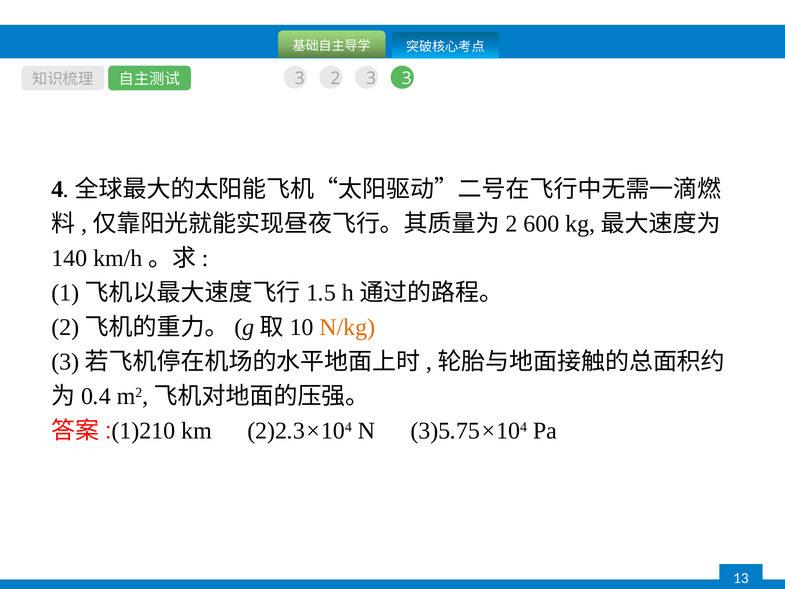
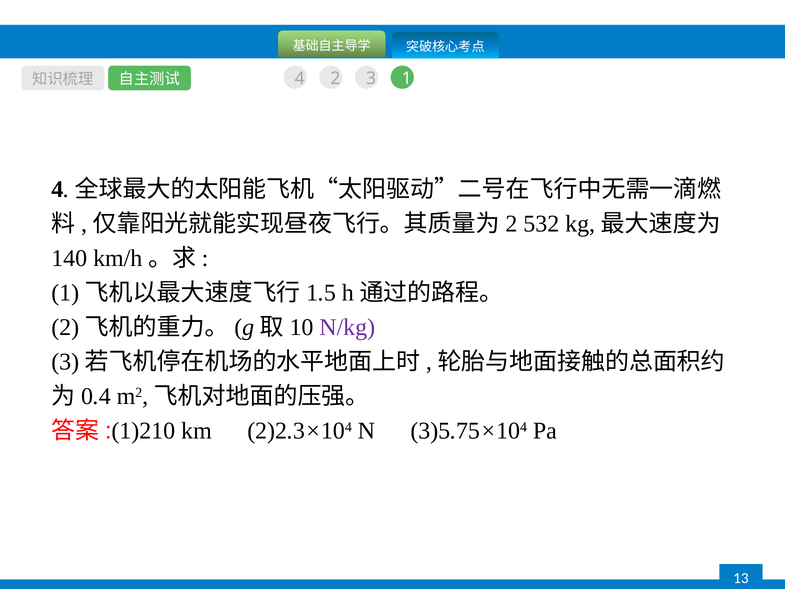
3: 3 -> 4 (300, 78)
3 3: 3 -> 1 (407, 78)
600: 600 -> 532 (541, 224)
N/kg colour: orange -> purple (347, 327)
